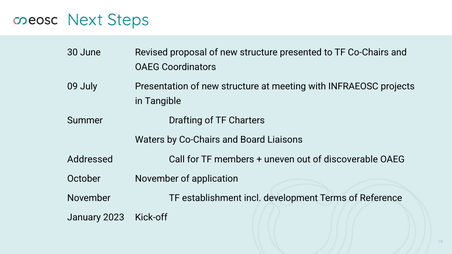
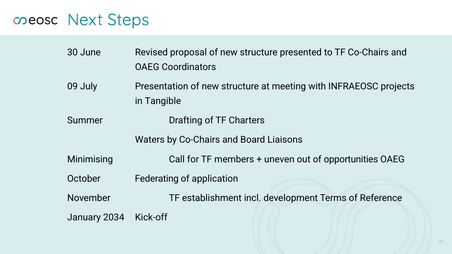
Addressed: Addressed -> Minimising (90, 159)
discoverable: discoverable -> opportunities (351, 159)
October November: November -> Federating (157, 179)
2023: 2023 -> 2034 (114, 218)
